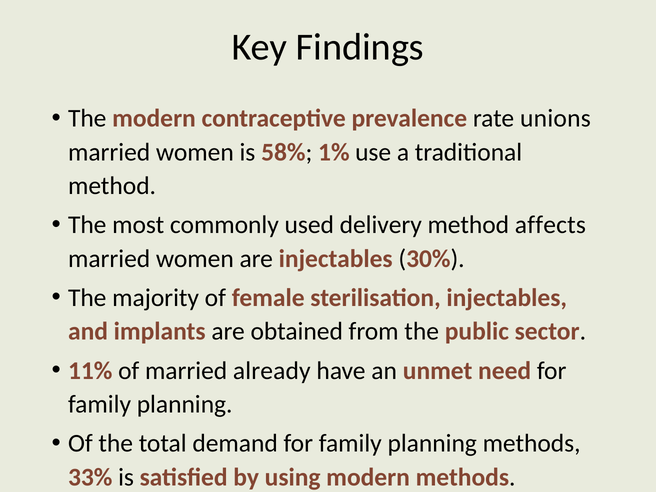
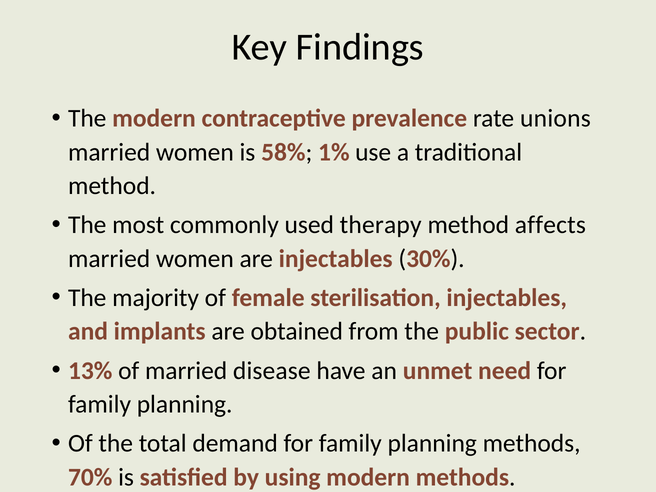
delivery: delivery -> therapy (381, 225)
11%: 11% -> 13% (90, 371)
already: already -> disease (272, 371)
33%: 33% -> 70% (90, 477)
